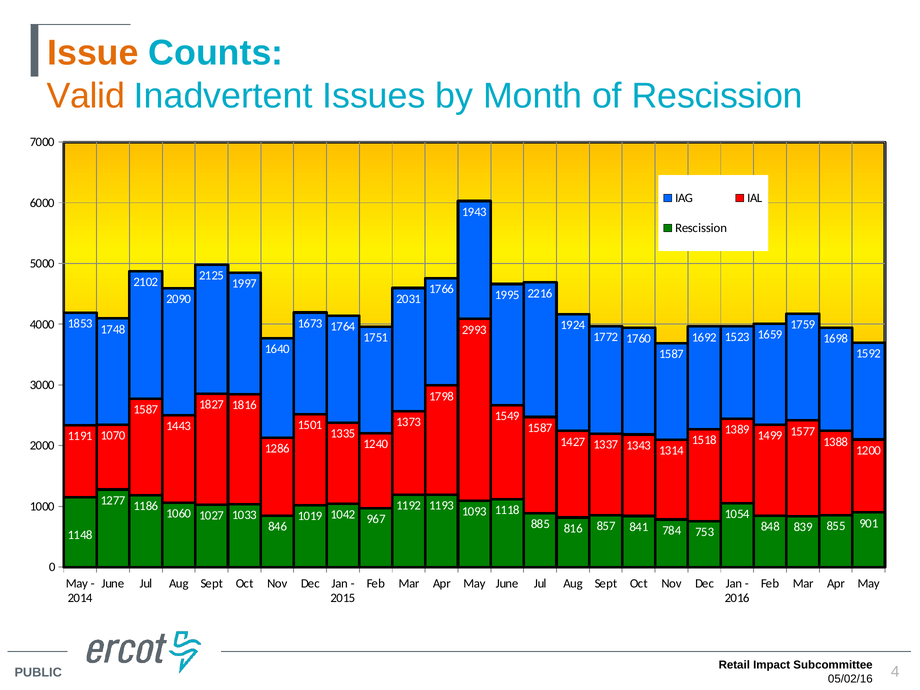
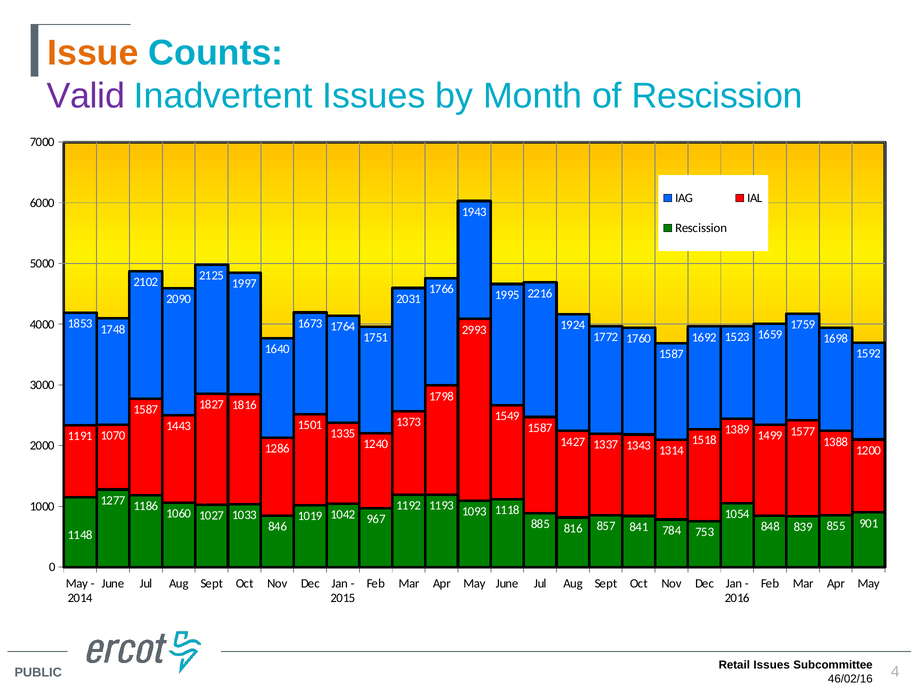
Valid colour: orange -> purple (86, 96)
Retail Impact: Impact -> Issues (772, 665)
05/02/16: 05/02/16 -> 46/02/16 (850, 679)
